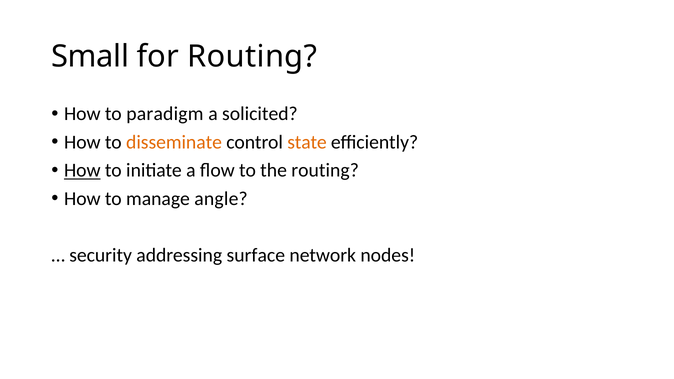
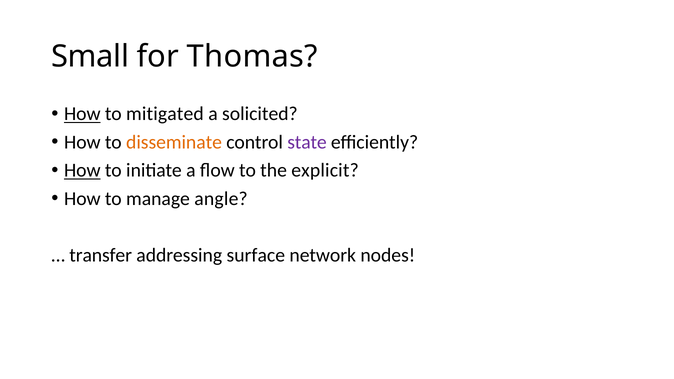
for Routing: Routing -> Thomas (252, 57)
How underline: none -> present (82, 114)
paradigm: paradigm -> mitigated (165, 114)
state colour: orange -> purple (307, 142)
the routing: routing -> explicit (325, 170)
security: security -> transfer (101, 255)
